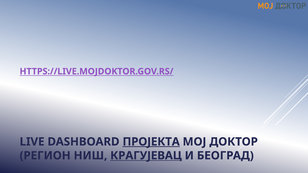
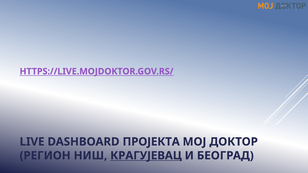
ПРОЈЕКТА underline: present -> none (151, 142)
